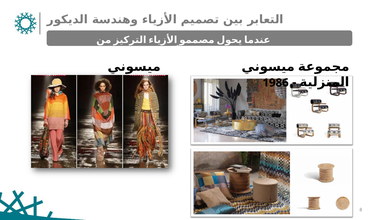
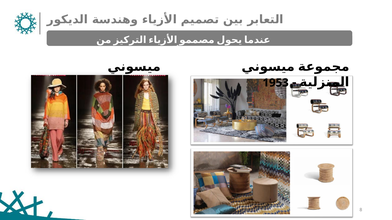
1986: 1986 -> 1953 (276, 83)
